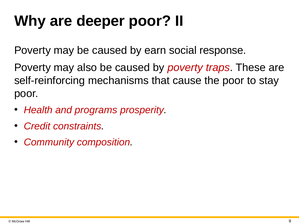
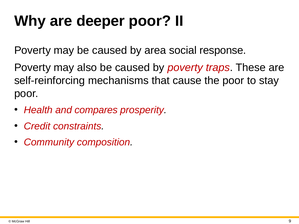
earn: earn -> area (155, 50)
programs: programs -> compares (96, 110)
